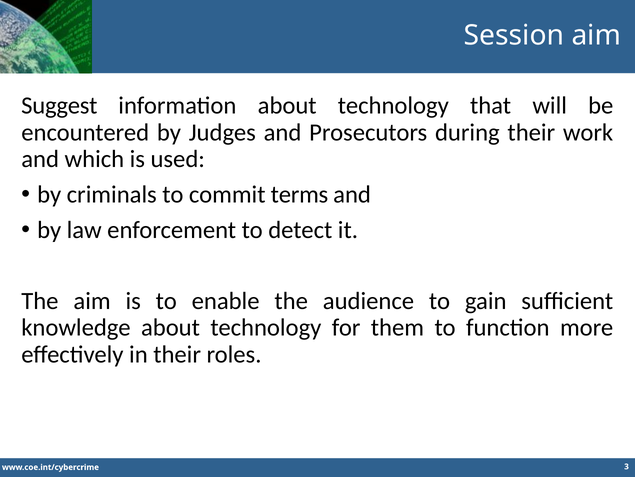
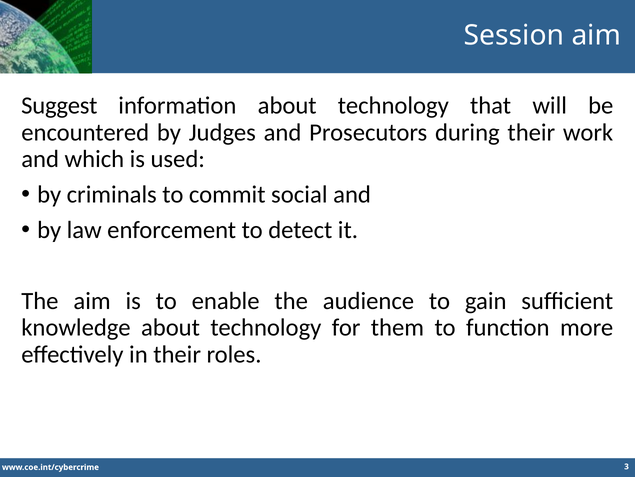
terms: terms -> social (299, 194)
